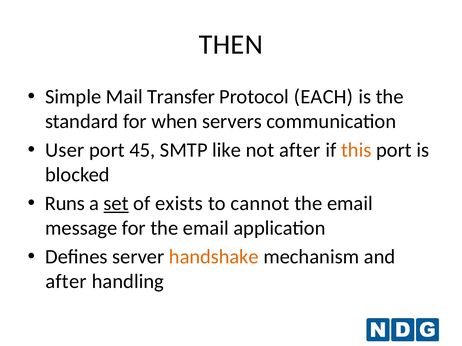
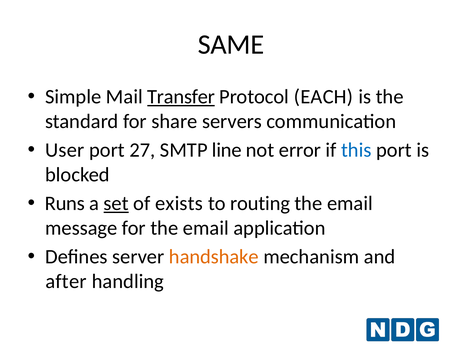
THEN: THEN -> SAME (231, 45)
Transfer underline: none -> present (181, 97)
when: when -> share (174, 122)
45: 45 -> 27 (142, 150)
like: like -> line (227, 150)
not after: after -> error (300, 150)
this colour: orange -> blue (356, 150)
cannot: cannot -> routing (260, 204)
